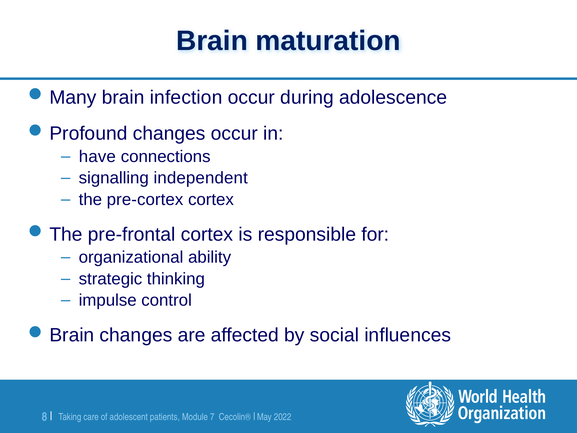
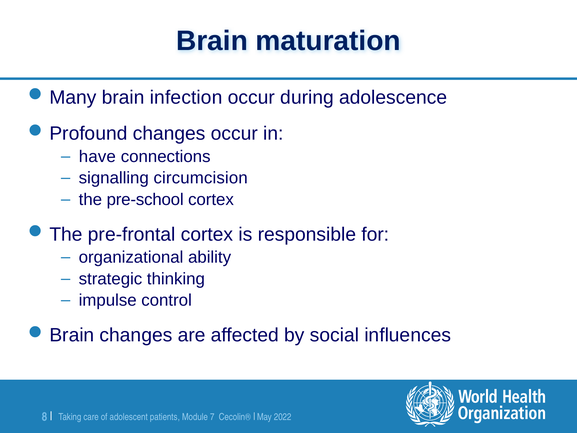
independent: independent -> circumcision (201, 178)
pre-cortex: pre-cortex -> pre-school (145, 199)
